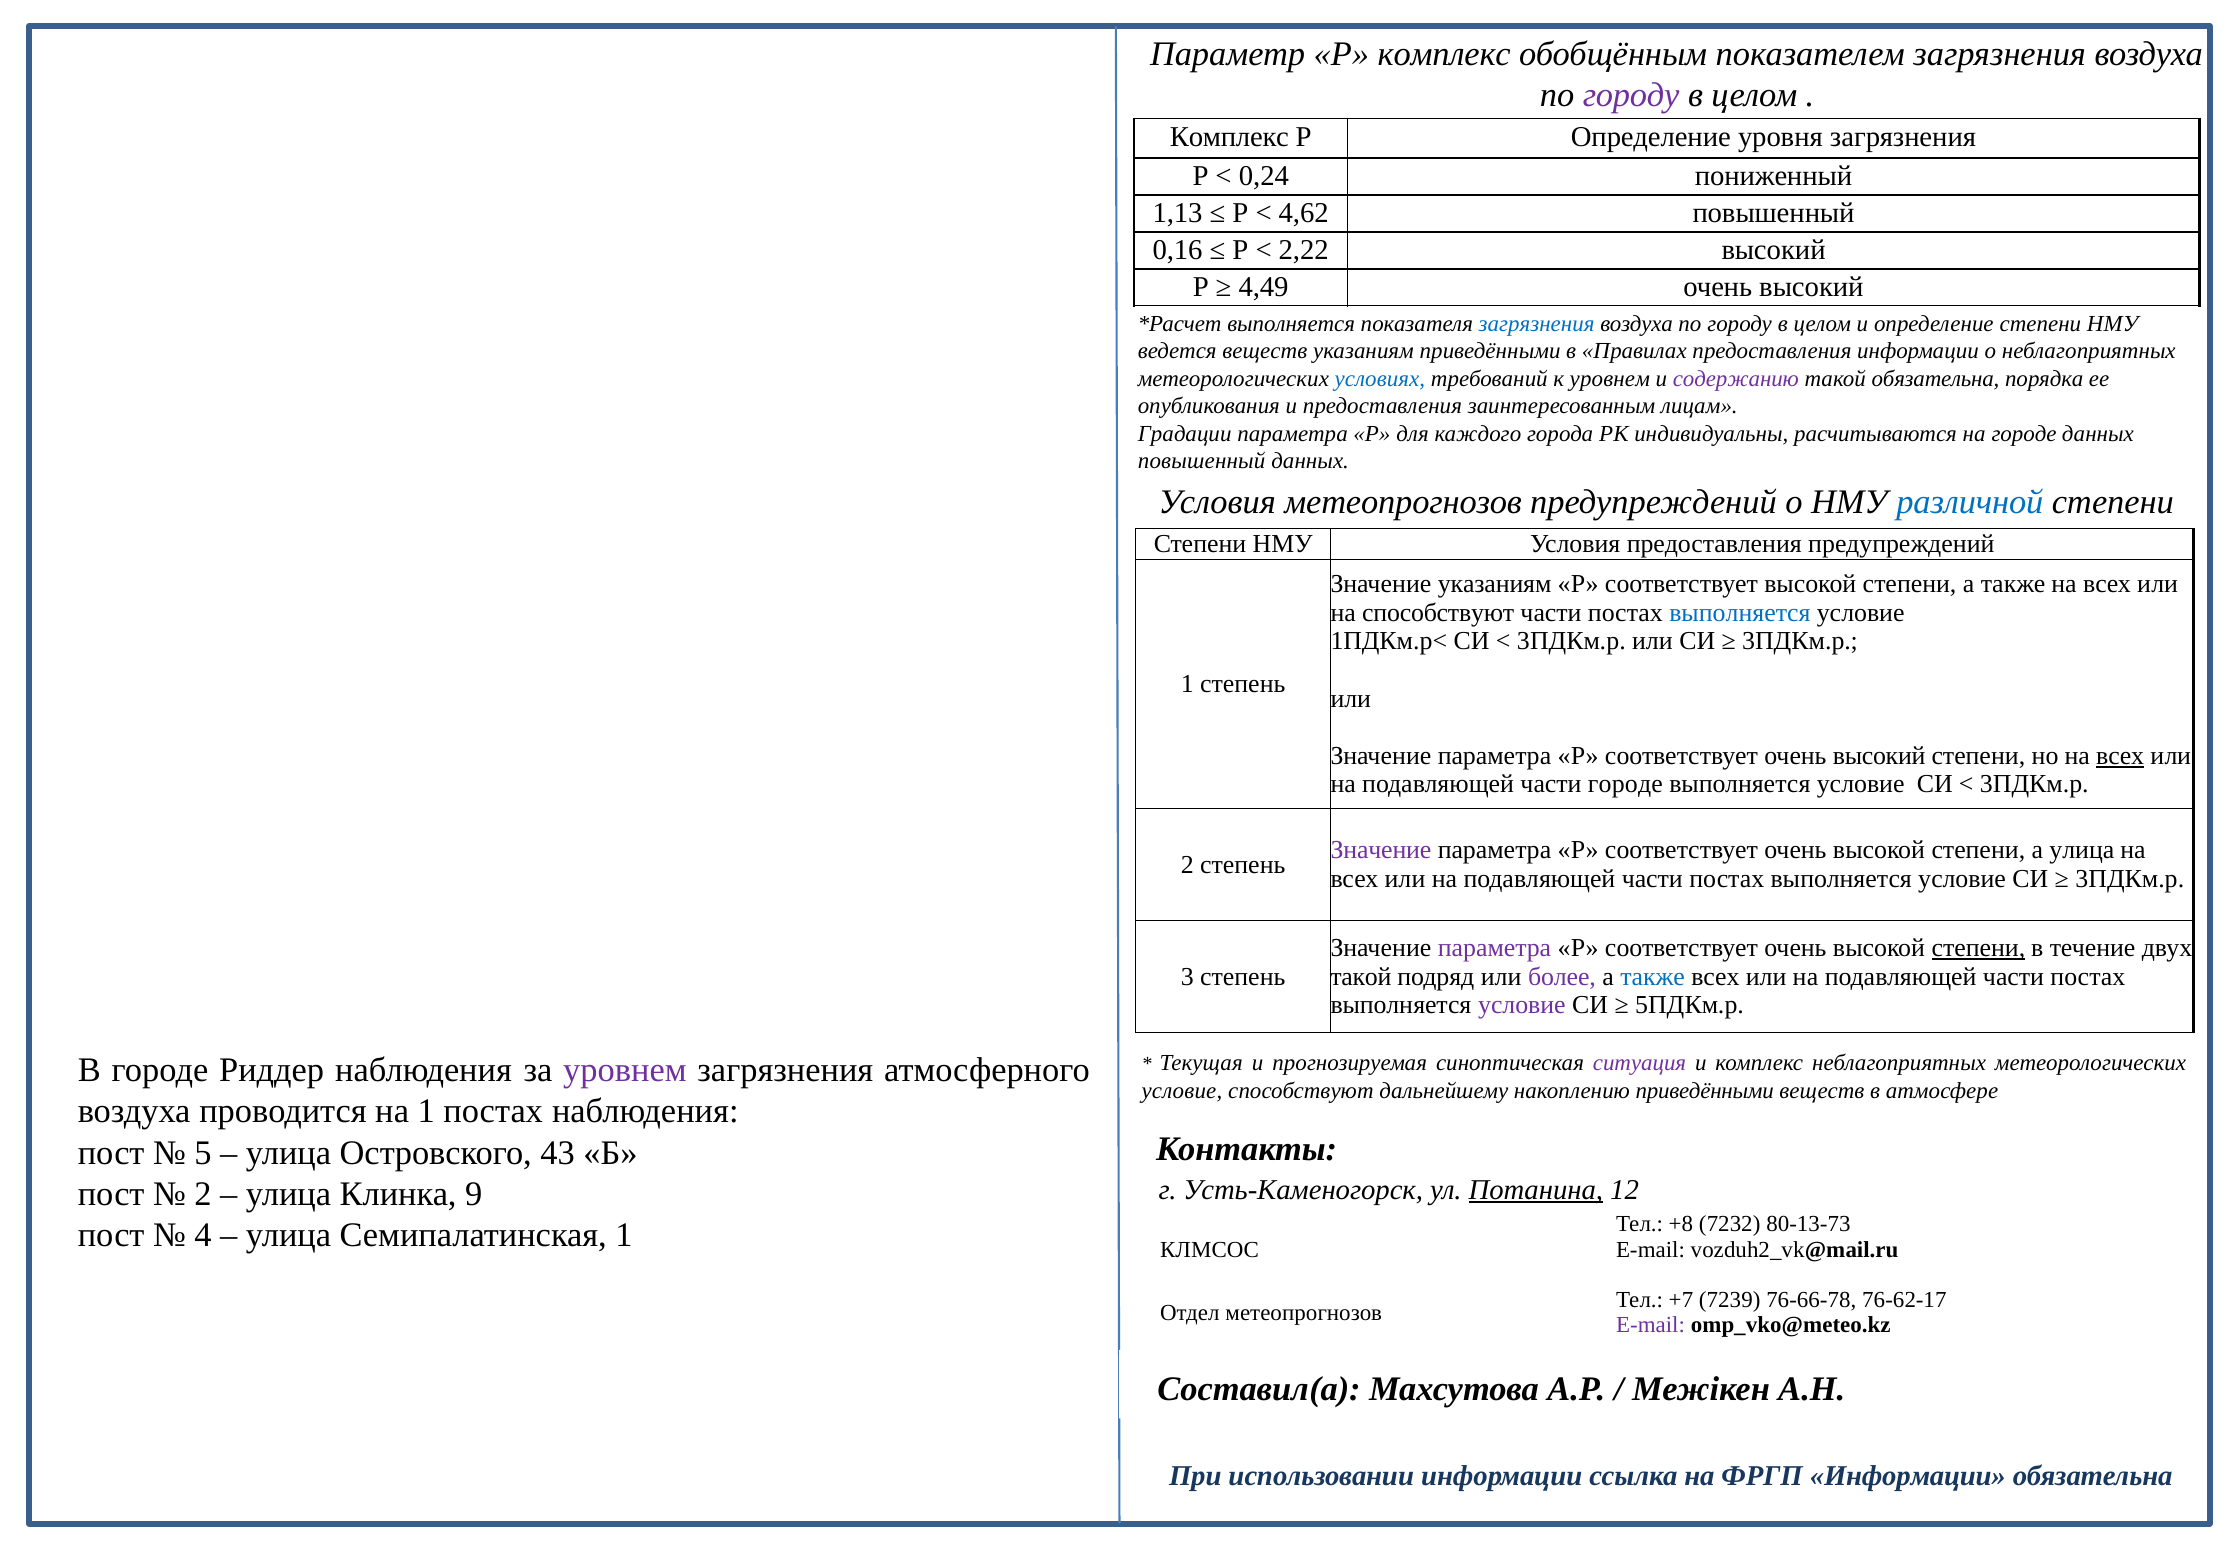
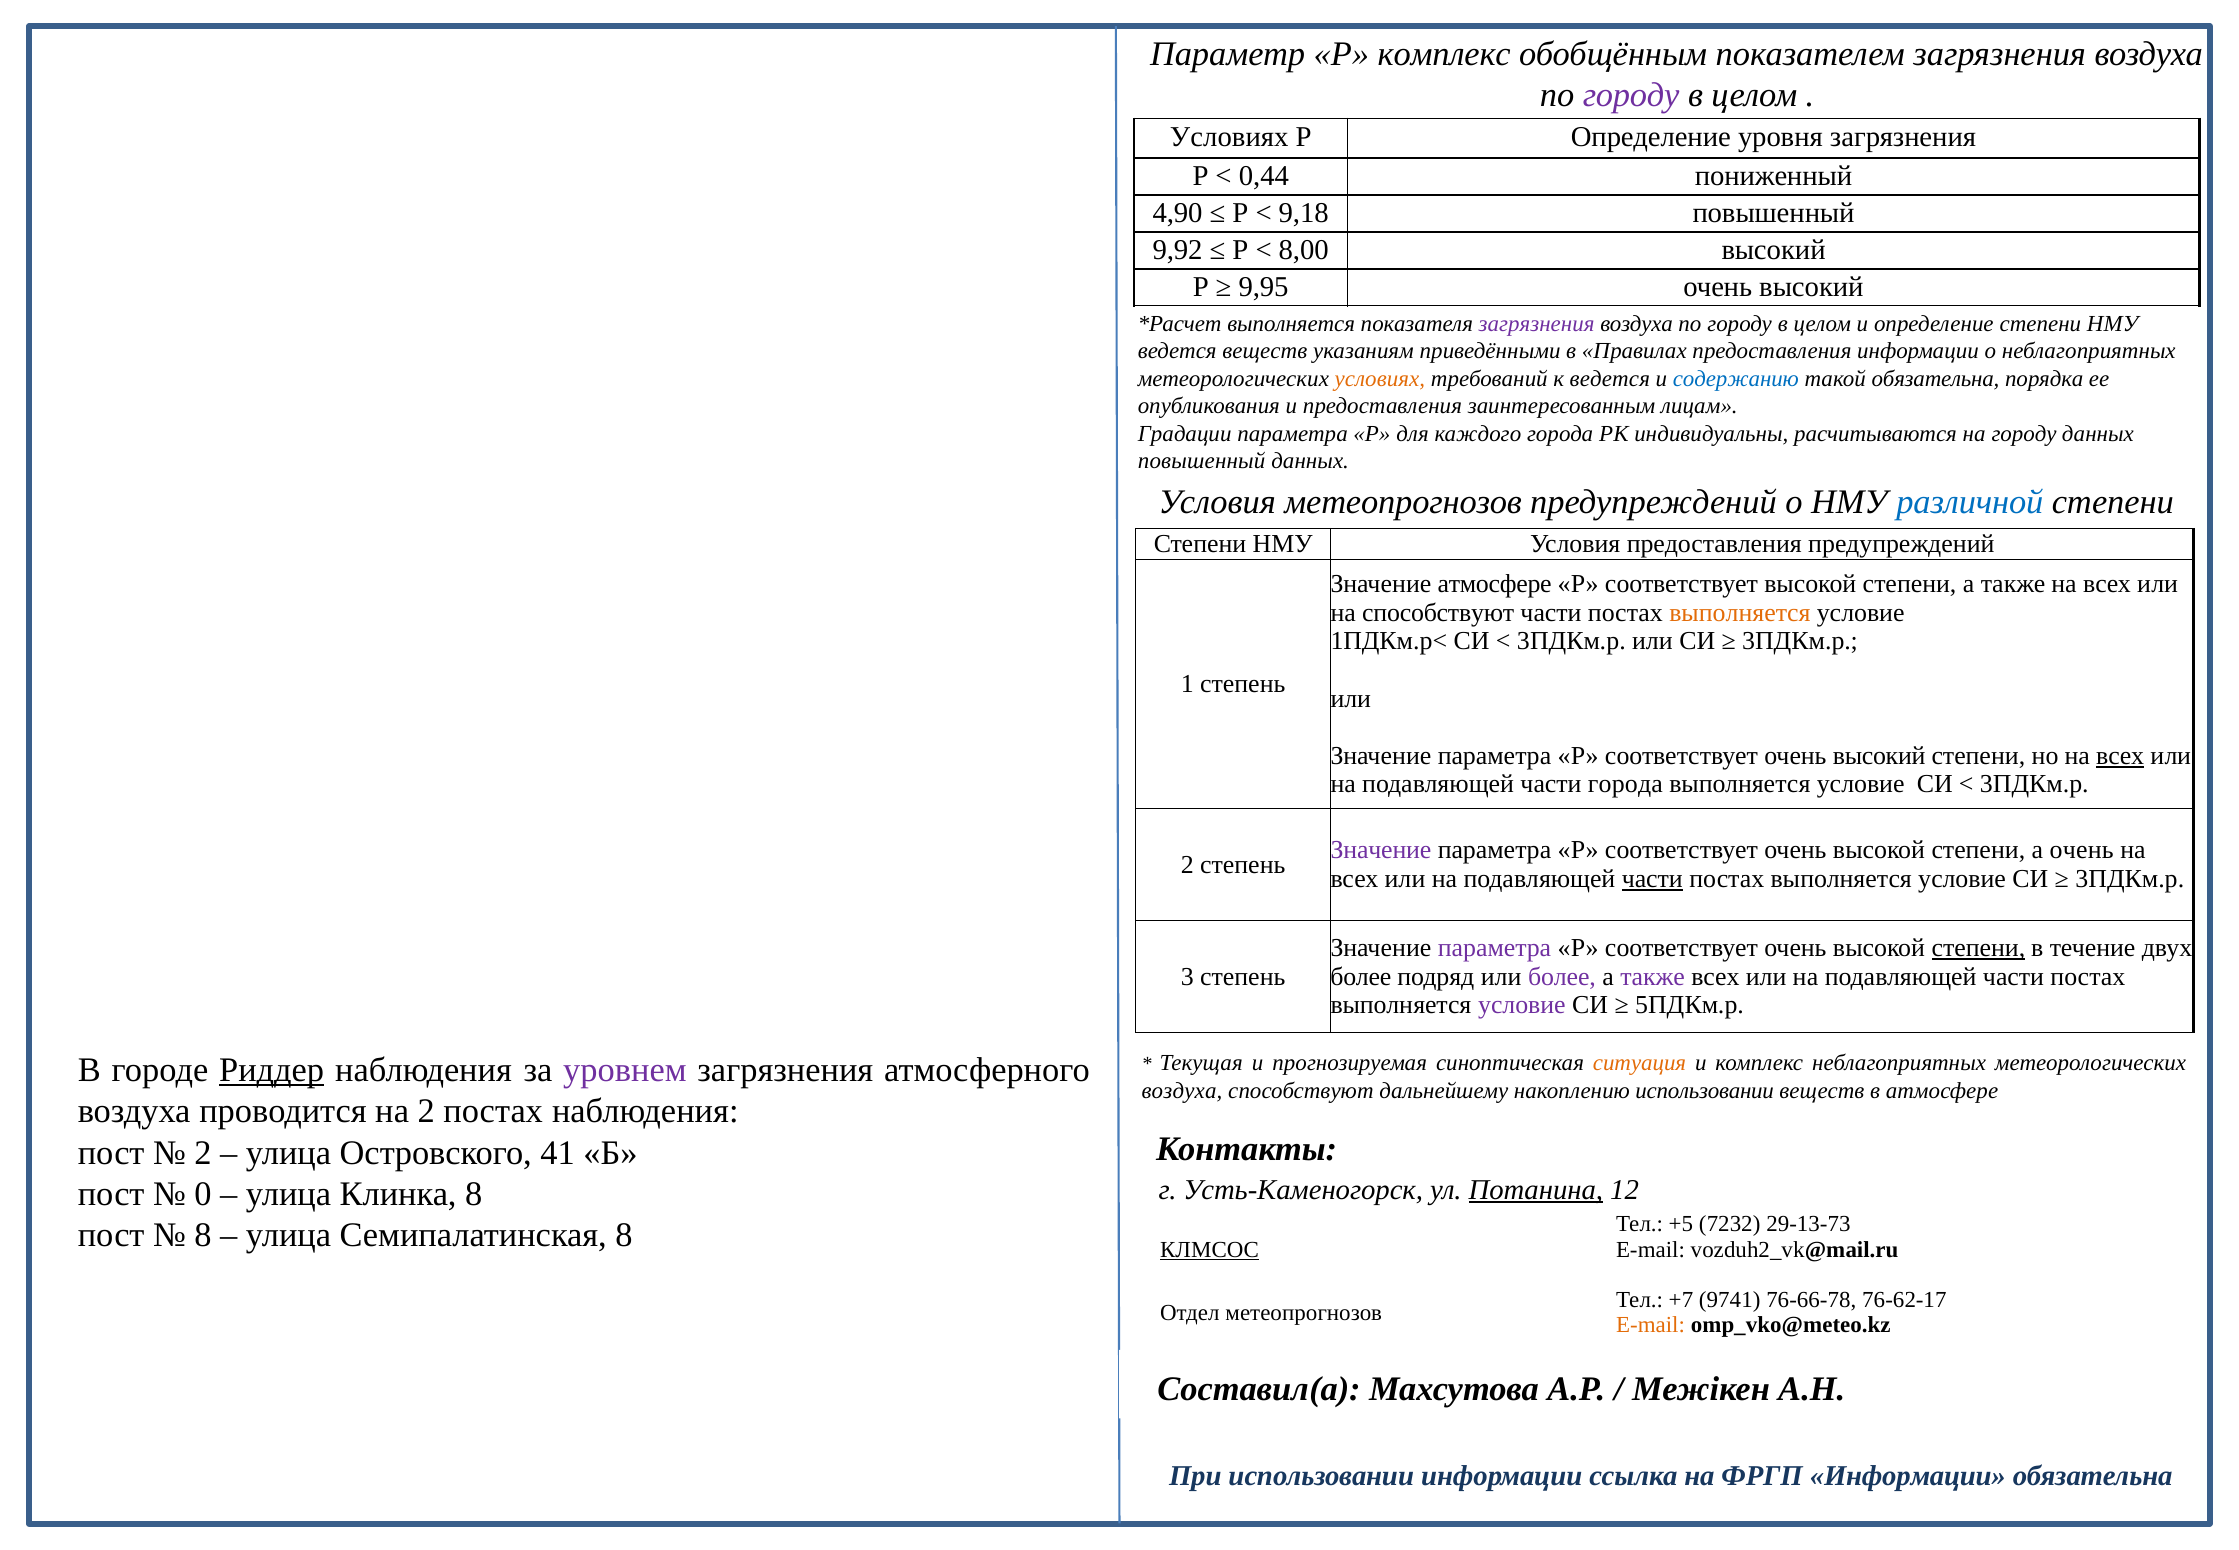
Комплекс: Комплекс -> Условиях (1229, 137)
0,24: 0,24 -> 0,44 (1264, 176)
1,13: 1,13 -> 4,90 (1178, 213)
4,62: 4,62 -> 9,18 (1304, 213)
0,16: 0,16 -> 9,92 (1178, 250)
2,22: 2,22 -> 8,00 (1304, 250)
4,49: 4,49 -> 9,95 (1264, 287)
загрязнения colour: blue -> purple (1537, 324)
условиях colour: blue -> orange (1380, 379)
к уровнем: уровнем -> ведется (1610, 379)
содержанию colour: purple -> blue (1736, 379)
на городе: городе -> городу (2024, 434)
Значение указаниям: указаниям -> атмосфере (1495, 584)
выполняется colour: blue -> orange (1740, 613)
части городе: городе -> города (1625, 784)
а улица: улица -> очень (2082, 850)
части underline: none -> present (1652, 879)
такой: такой -> более (1361, 977)
также colour: blue -> purple (1653, 977)
Риддер underline: none -> present (272, 1070)
ситуация colour: purple -> orange (1640, 1063)
условие: условие -> воздуха (1182, 1091)
накоплению приведёнными: приведёнными -> использовании (1705, 1091)
на 1: 1 -> 2 (426, 1111)
5: 5 -> 2 (203, 1153)
43: 43 -> 41 (558, 1153)
2: 2 -> 0 (203, 1194)
Клинка 9: 9 -> 8 (474, 1194)
+8: +8 -> +5 (1681, 1224)
80-13-73: 80-13-73 -> 29-13-73 (1808, 1224)
4: 4 -> 8 (203, 1235)
Семипалатинская 1: 1 -> 8 (624, 1235)
КЛМСОС underline: none -> present (1209, 1249)
7239: 7239 -> 9741 (1730, 1300)
E-mail colour: purple -> orange (1651, 1325)
